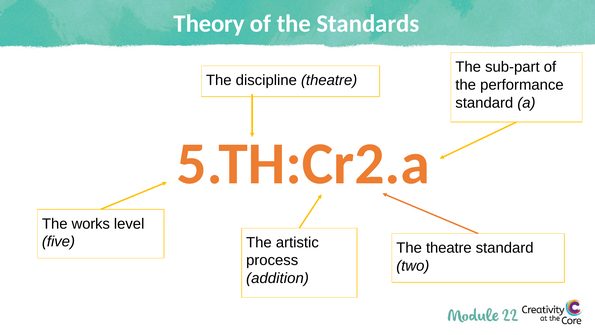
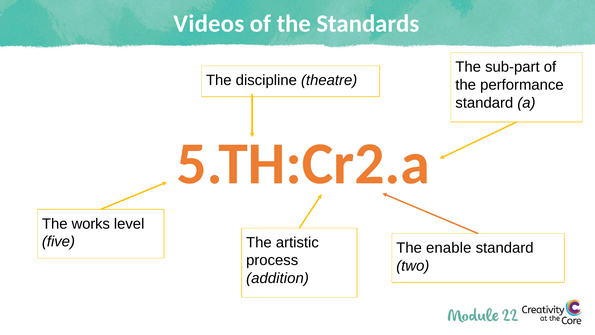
Theory: Theory -> Videos (209, 24)
The theatre: theatre -> enable (449, 248)
